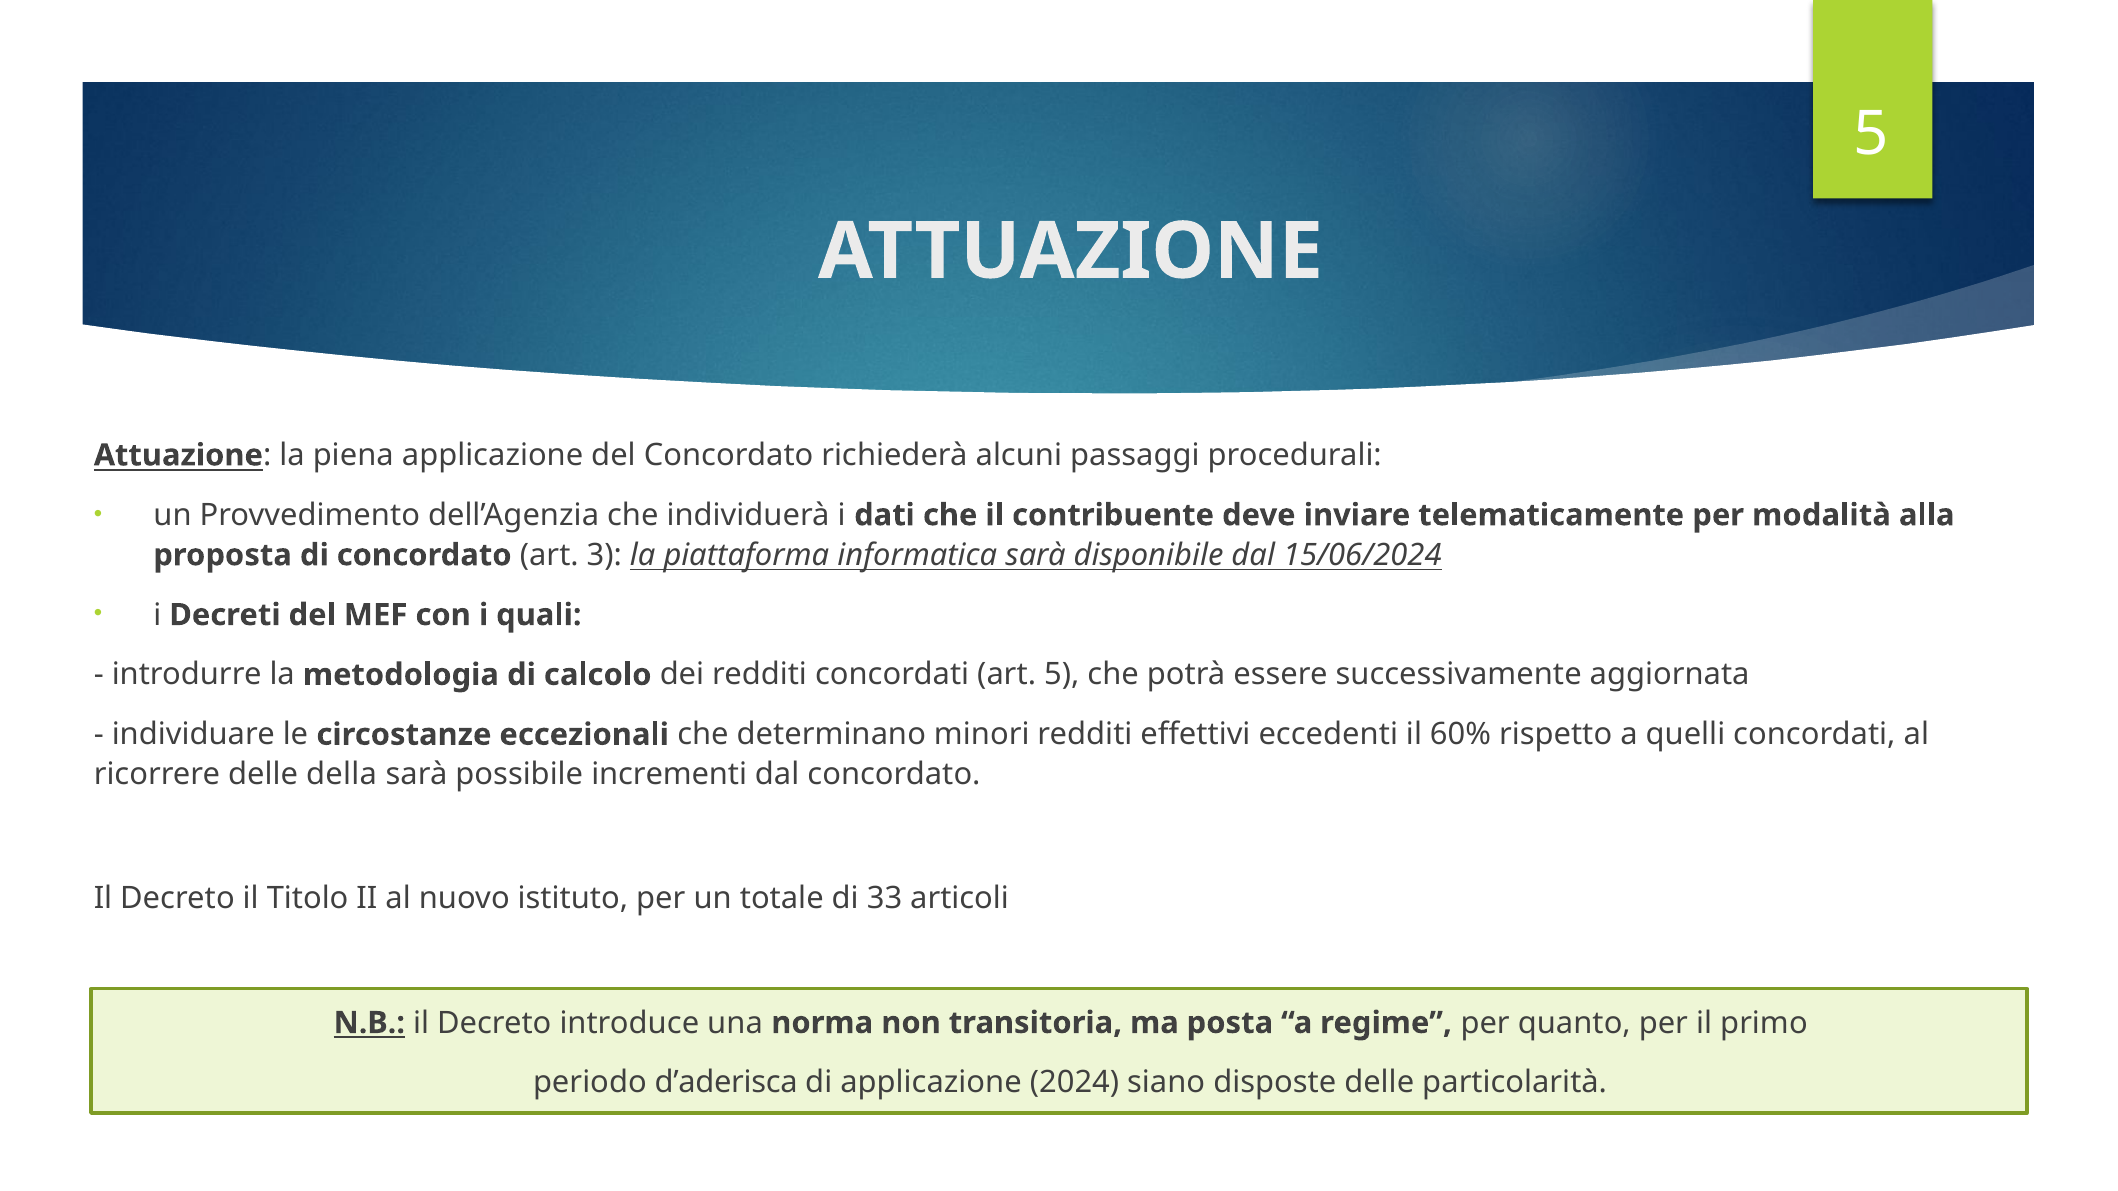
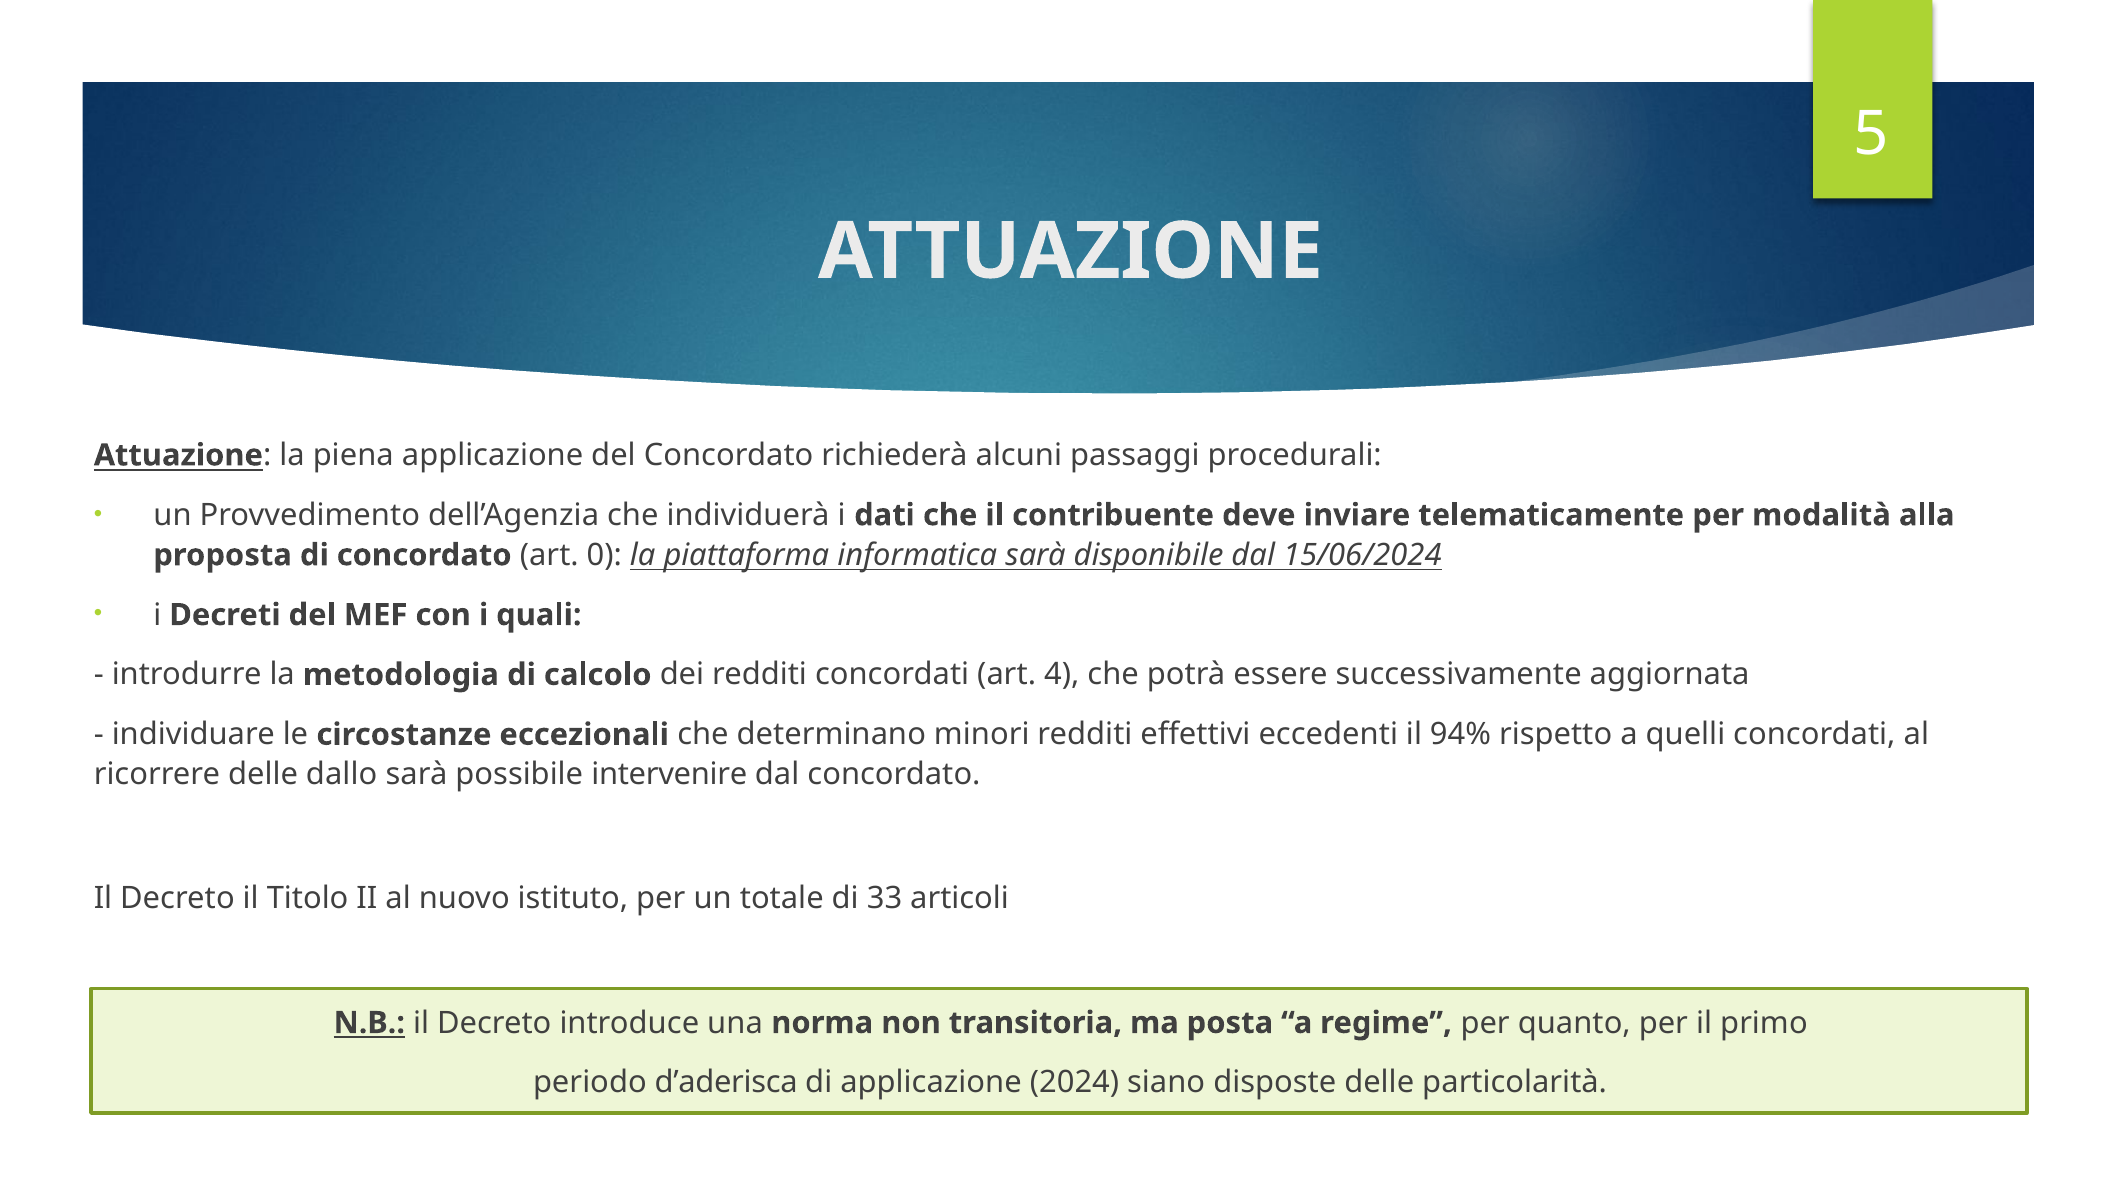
3: 3 -> 0 (604, 555)
art 5: 5 -> 4 (1062, 675)
60%: 60% -> 94% (1460, 735)
della: della -> dallo (342, 775)
incrementi: incrementi -> intervenire (669, 775)
